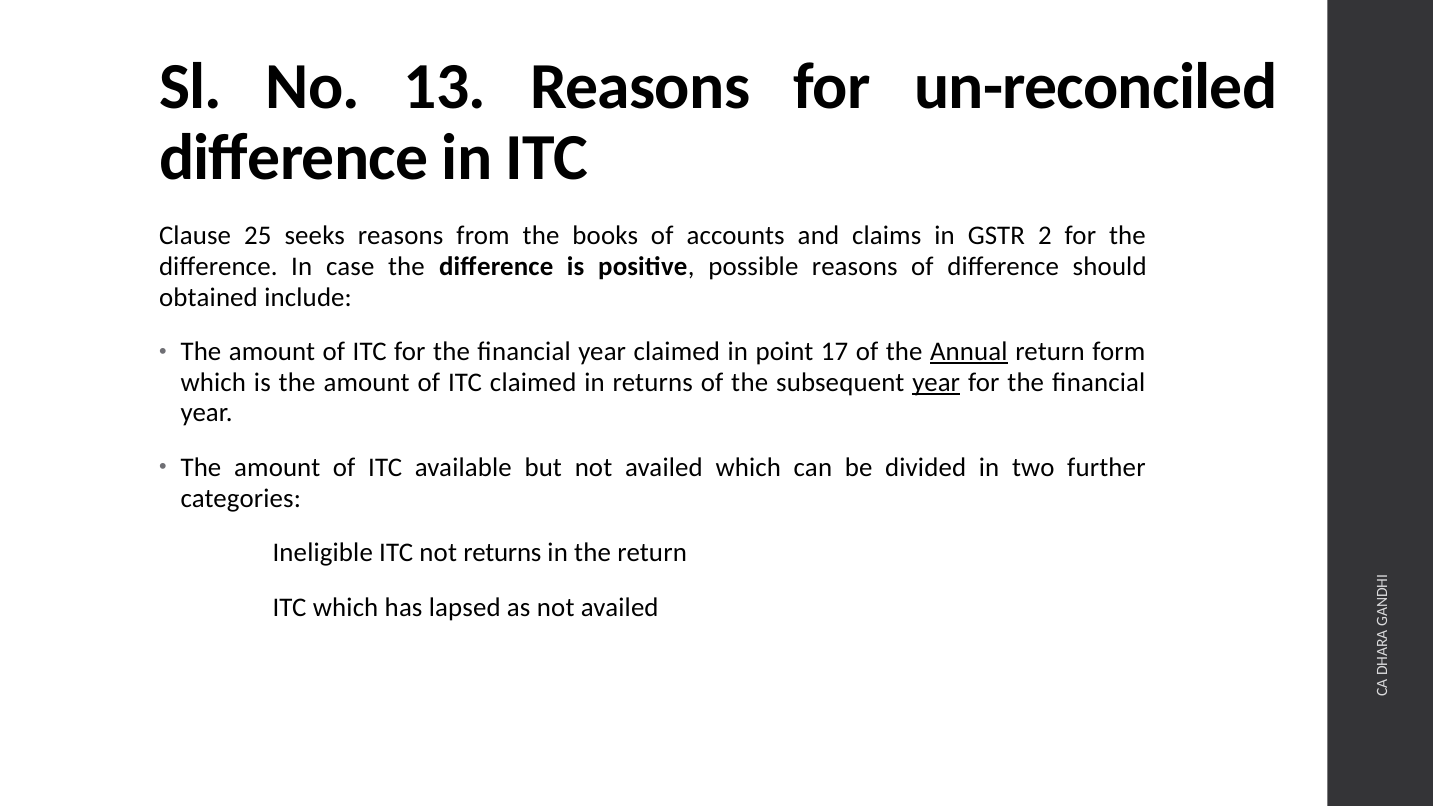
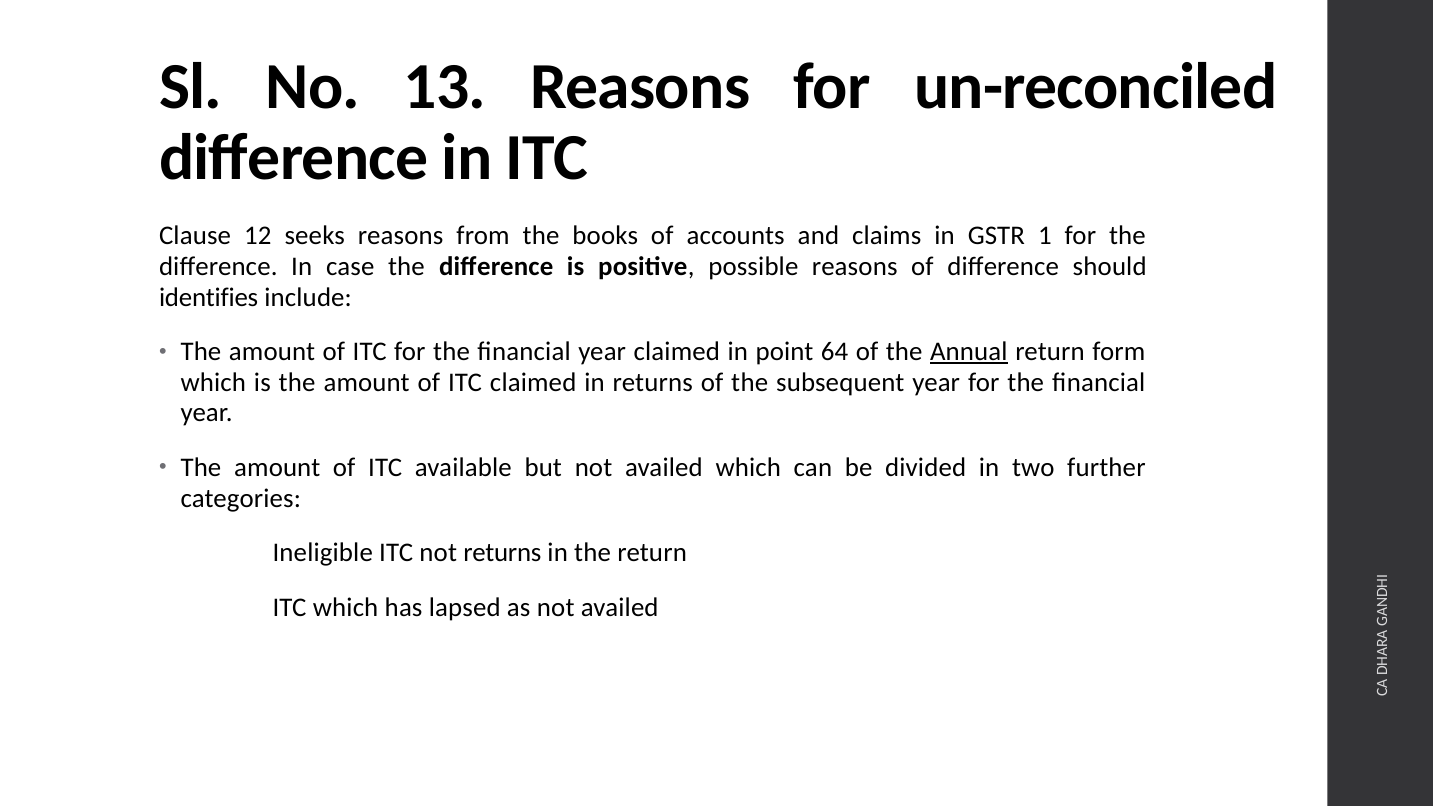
25: 25 -> 12 (258, 236)
2: 2 -> 1 (1045, 236)
obtained: obtained -> identifies (209, 297)
17: 17 -> 64 (835, 352)
year underline: present -> none (936, 382)
